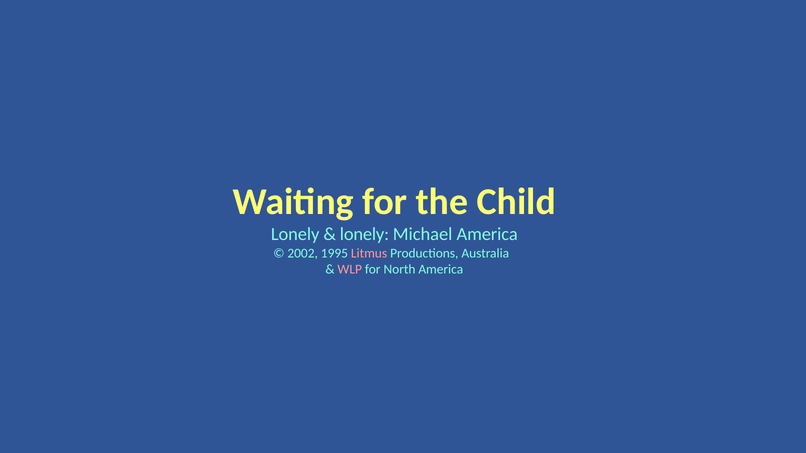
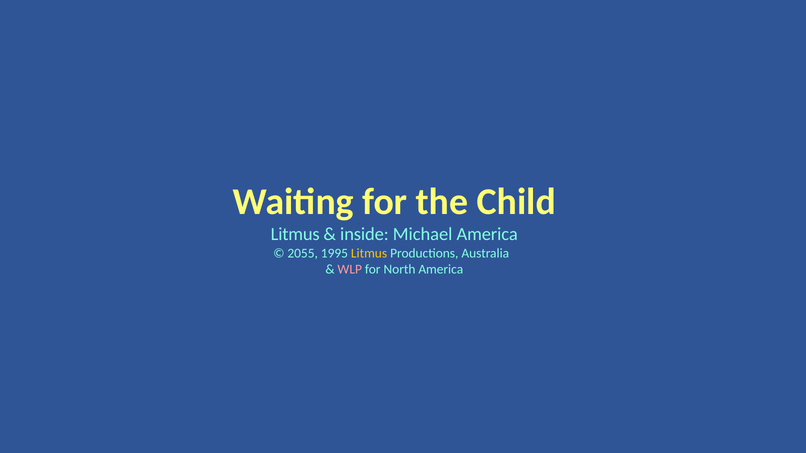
Lonely: Lonely -> Litmus (295, 235)
lonely: lonely -> inside (364, 235)
2002: 2002 -> 2055 (303, 253)
Litmus colour: pink -> yellow (369, 253)
